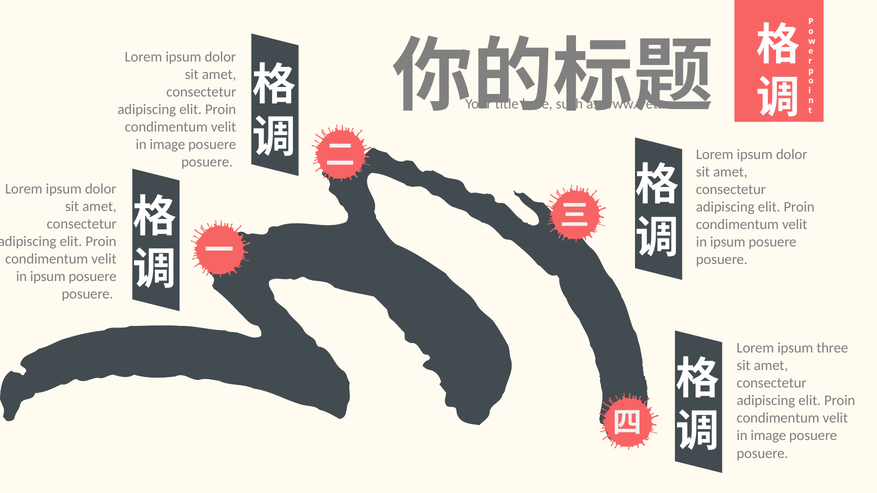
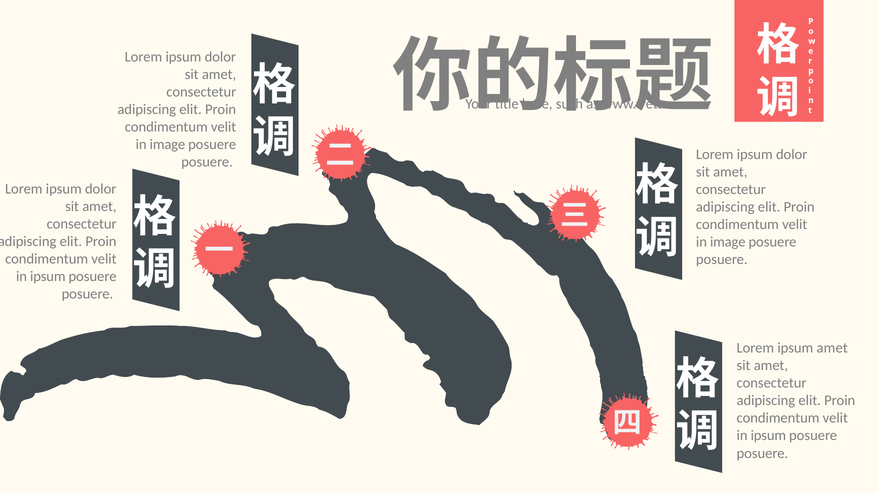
ipsum: ipsum -> image (728, 242)
ipsum three: three -> amet (832, 348)
image: image -> ipsum (768, 436)
